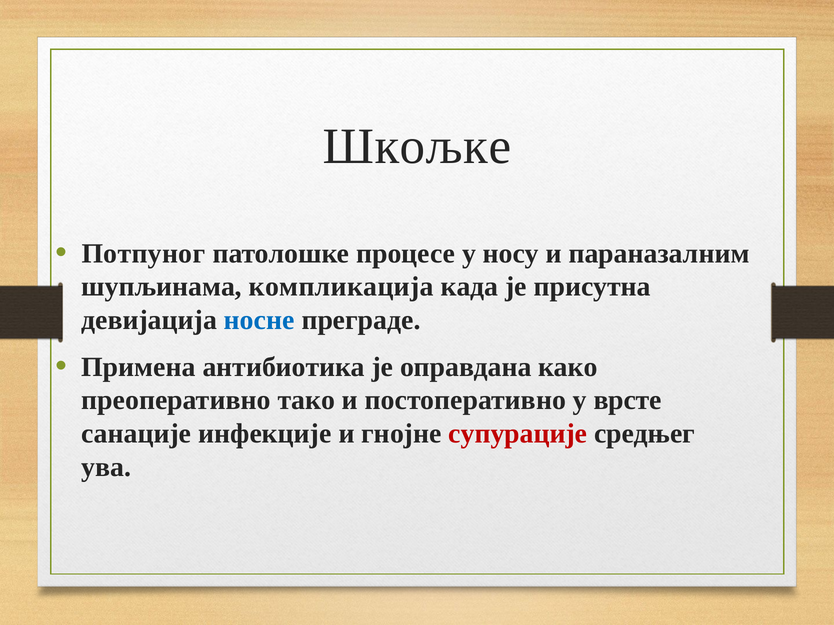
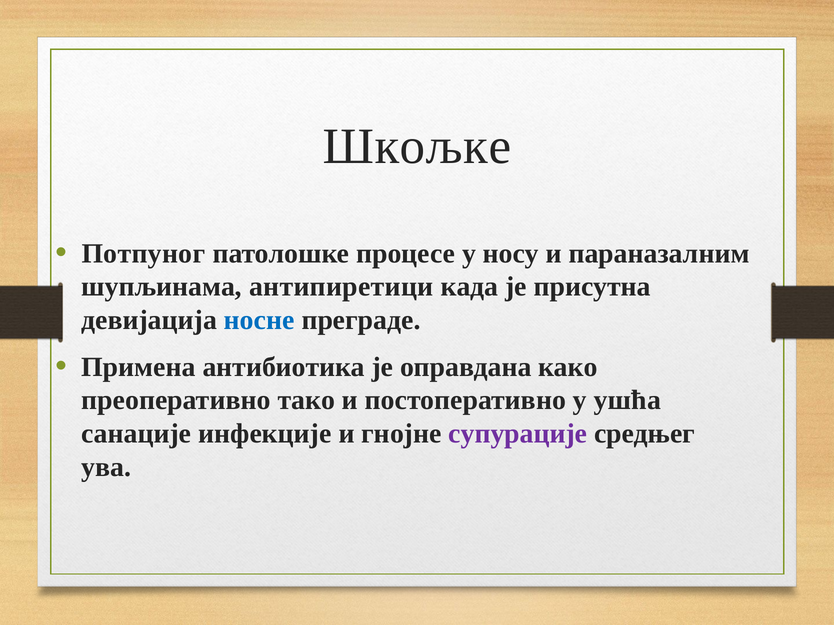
компликација: компликација -> антипиретици (341, 287)
врсте: врсте -> ушћа (627, 401)
супурације colour: red -> purple (518, 434)
